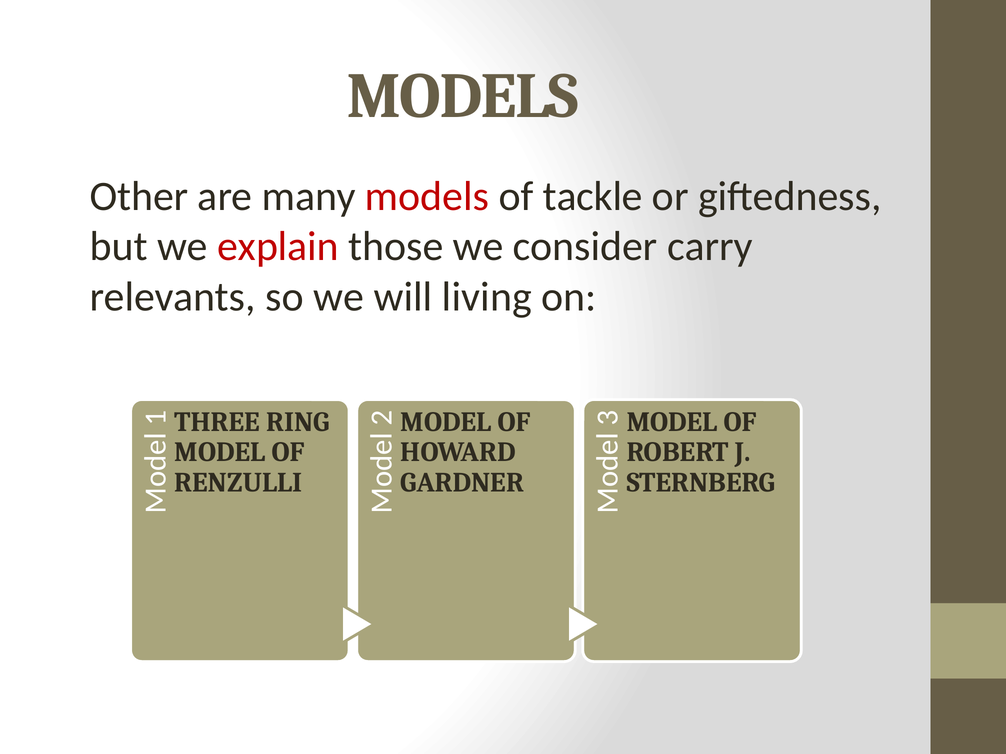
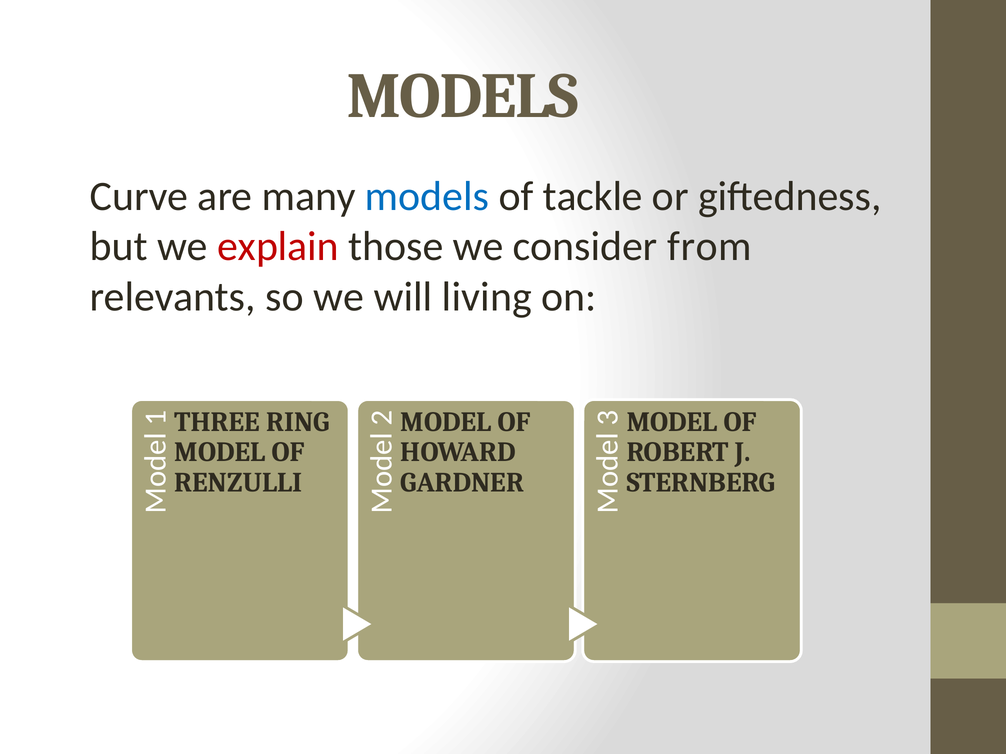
Other: Other -> Curve (139, 196)
models colour: red -> blue (427, 196)
carry: carry -> from (710, 247)
